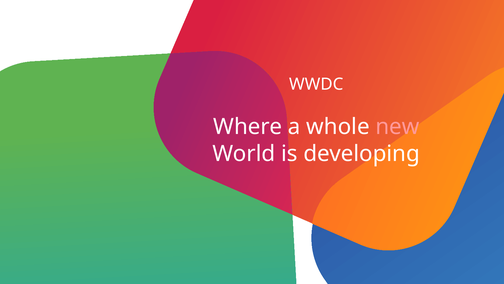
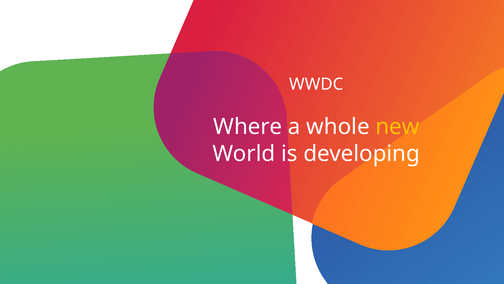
new colour: pink -> yellow (397, 126)
